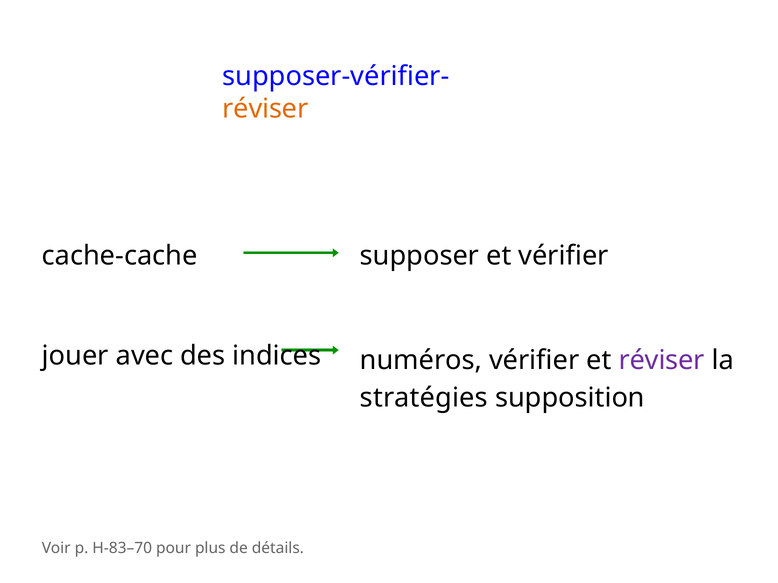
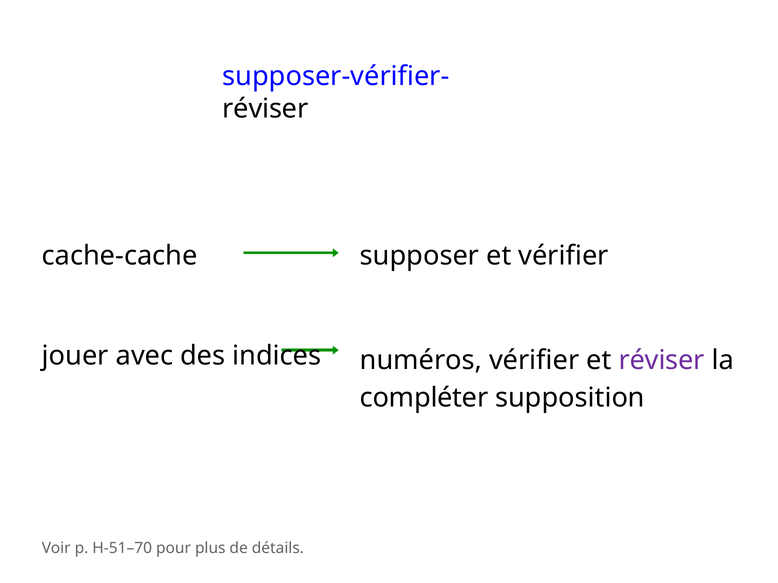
réviser colour: orange -> black (265, 109)
stratégies: stratégies -> compléter (424, 398)
H-83–70: H-83–70 -> H-51–70 (122, 549)
